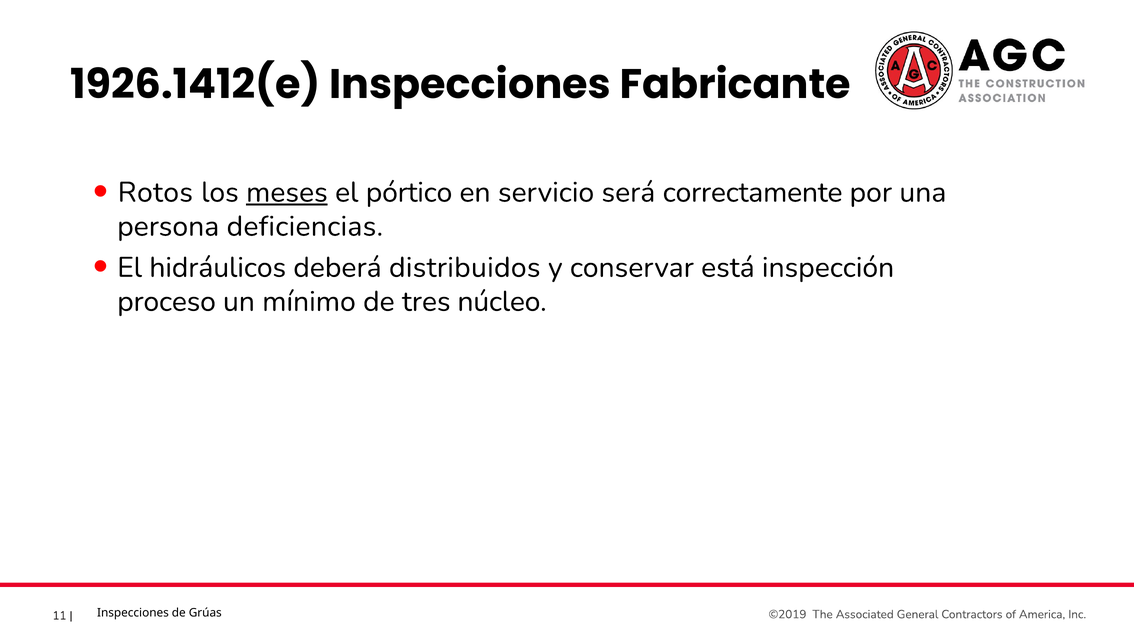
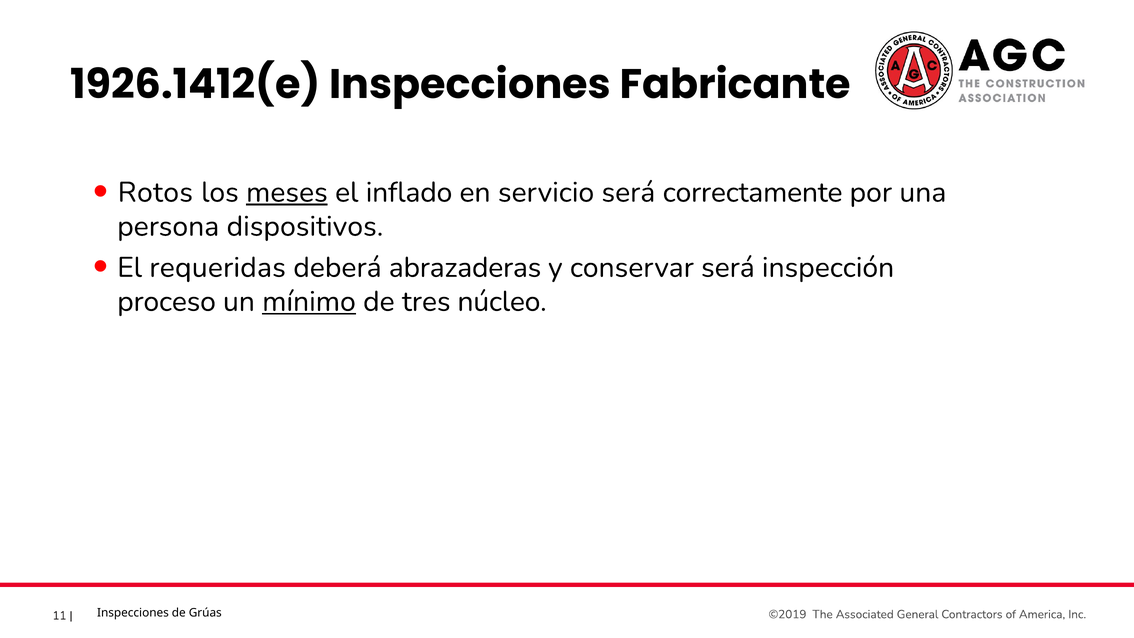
pórtico: pórtico -> inflado (409, 192)
deficiencias: deficiencias -> dispositivos (305, 226)
hidráulicos: hidráulicos -> requeridas (218, 267)
distribuidos: distribuidos -> abrazaderas (465, 267)
conservar está: está -> será (728, 267)
mínimo underline: none -> present (309, 301)
